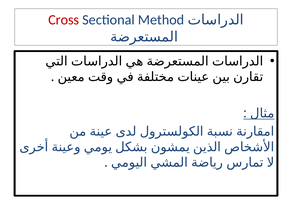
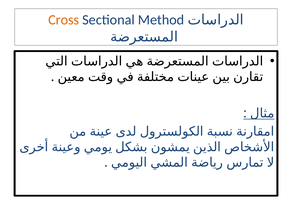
Cross colour: red -> orange (64, 20)
